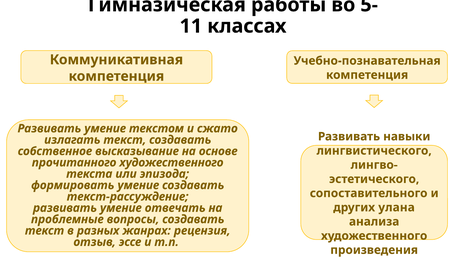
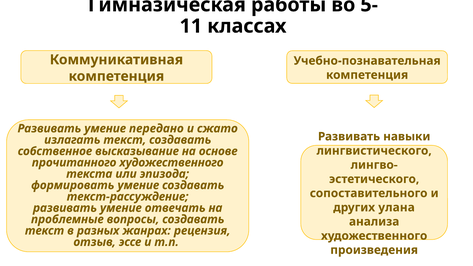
текстом: текстом -> передано (156, 129)
